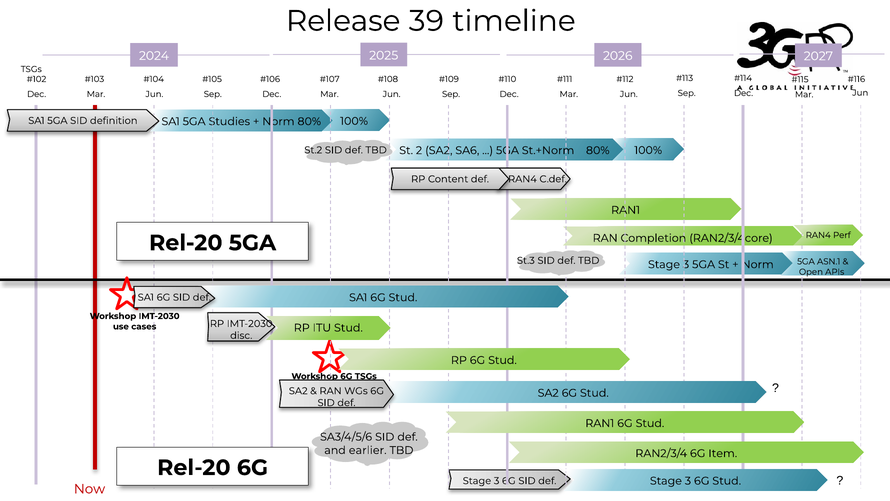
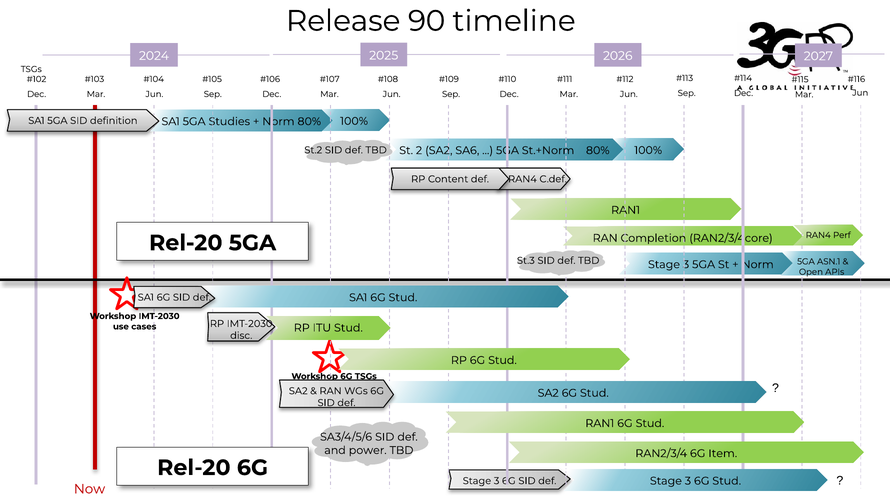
39: 39 -> 90 (427, 21)
earlier: earlier -> power (368, 450)
